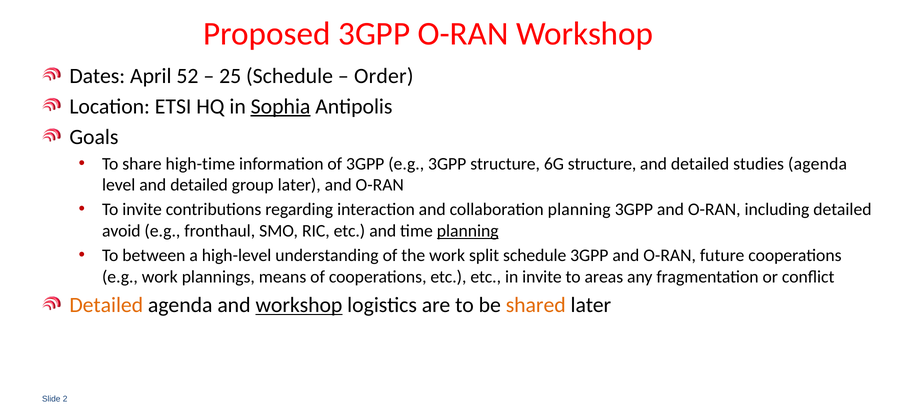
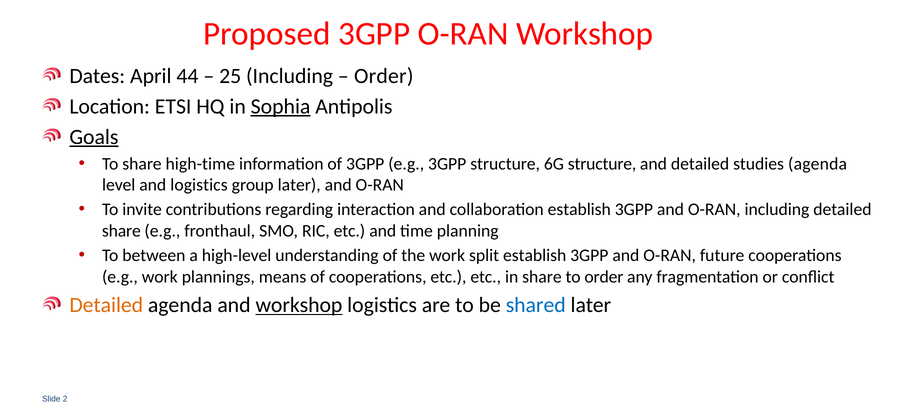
52: 52 -> 44 (187, 76)
25 Schedule: Schedule -> Including (290, 76)
Goals underline: none -> present (94, 137)
level and detailed: detailed -> logistics (199, 185)
planning: planning -> establish (579, 210)
avoid: avoid -> share (121, 231)
planning underline: present -> none (468, 231)
split schedule: schedule -> establish (535, 255)
in invite: invite -> share (542, 277)
to areas: areas -> order (604, 277)
shared colour: orange -> blue (536, 305)
